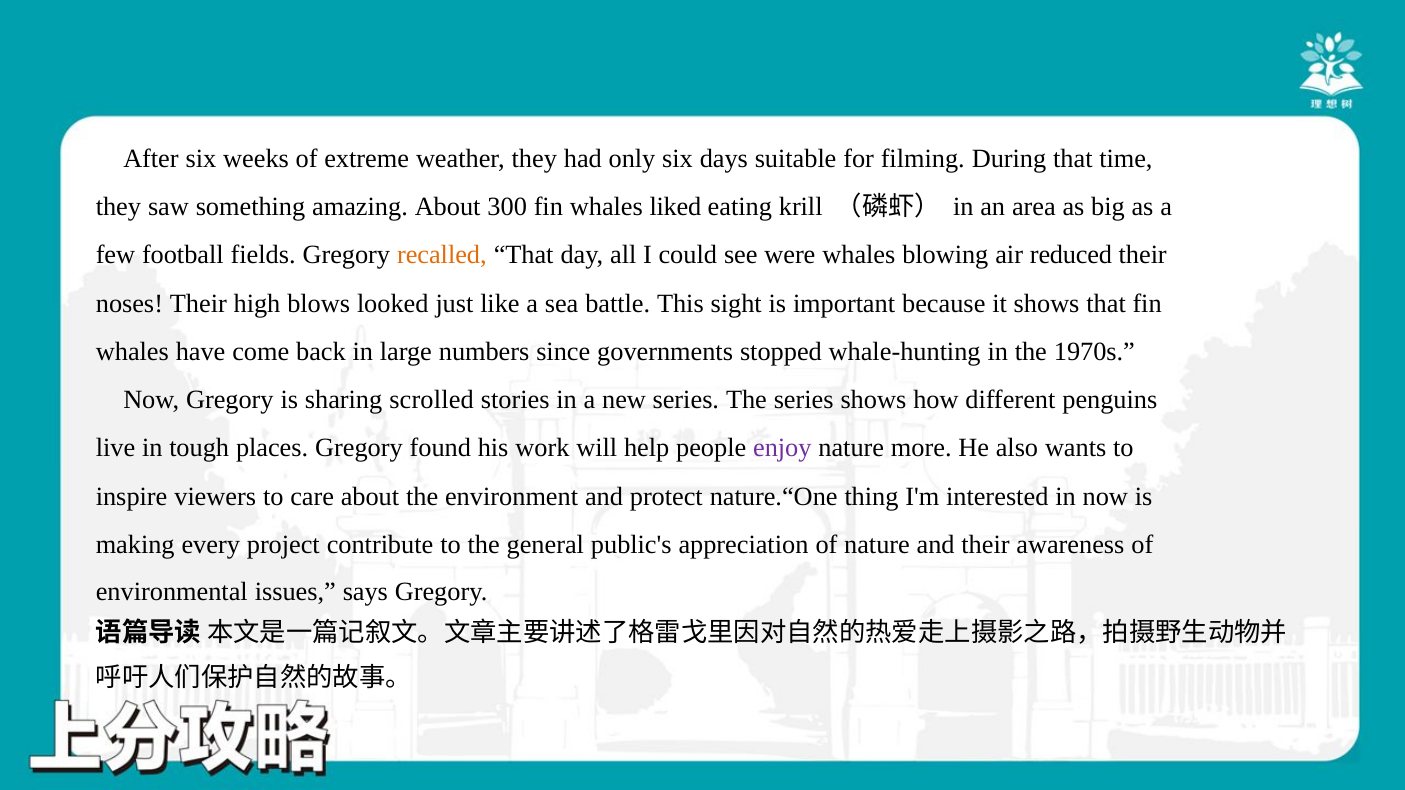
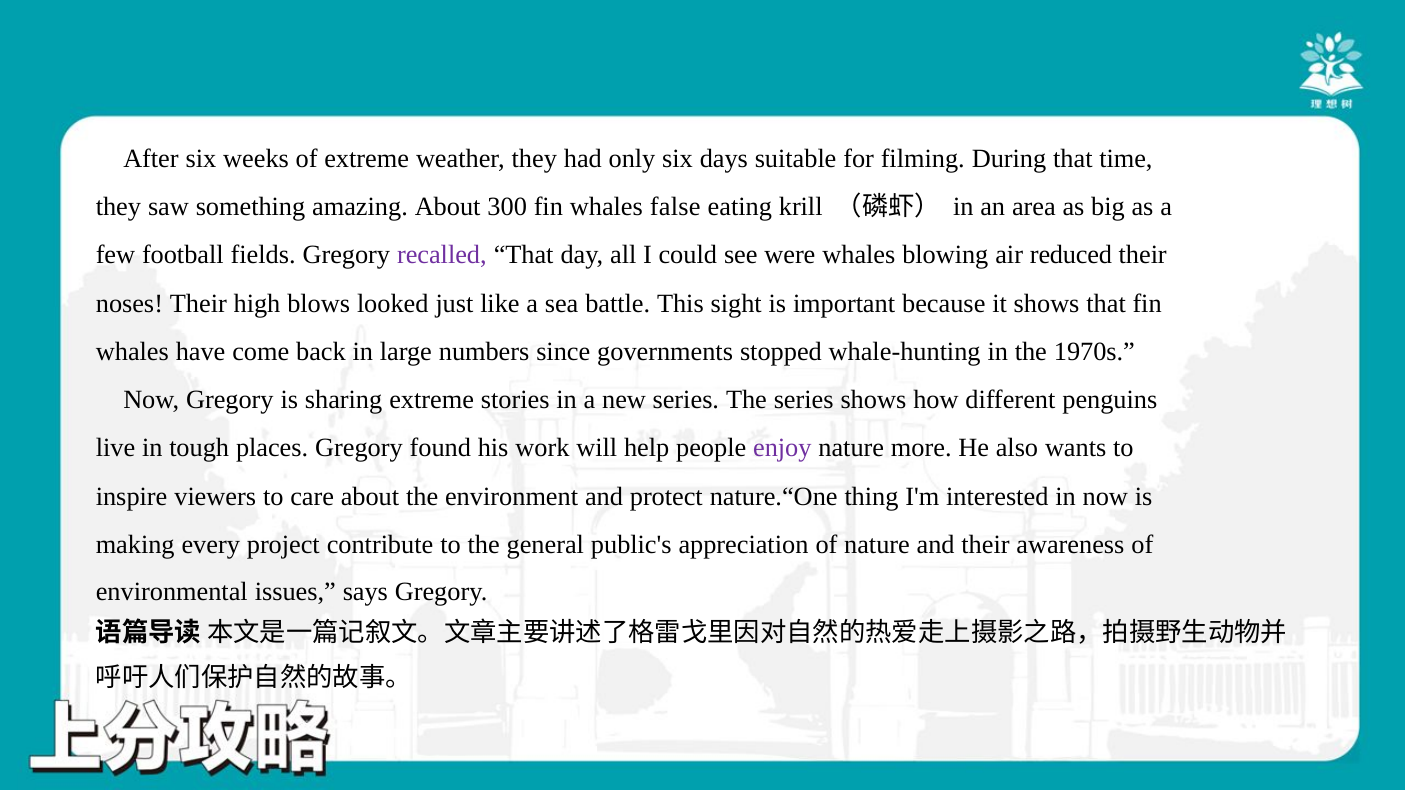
liked: liked -> false (675, 207)
recalled colour: orange -> purple (442, 255)
sharing scrolled: scrolled -> extreme (432, 400)
